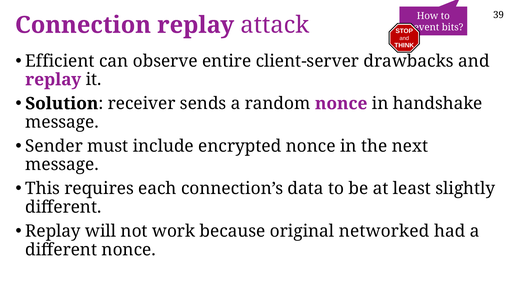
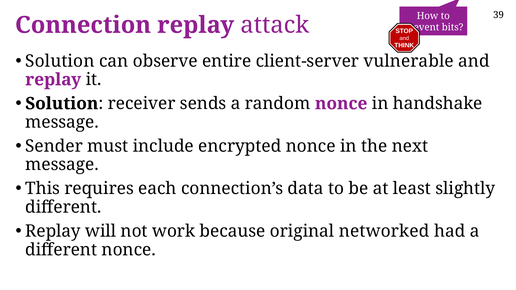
Efficient: Efficient -> Solution (60, 61)
drawbacks: drawbacks -> vulnerable (409, 61)
